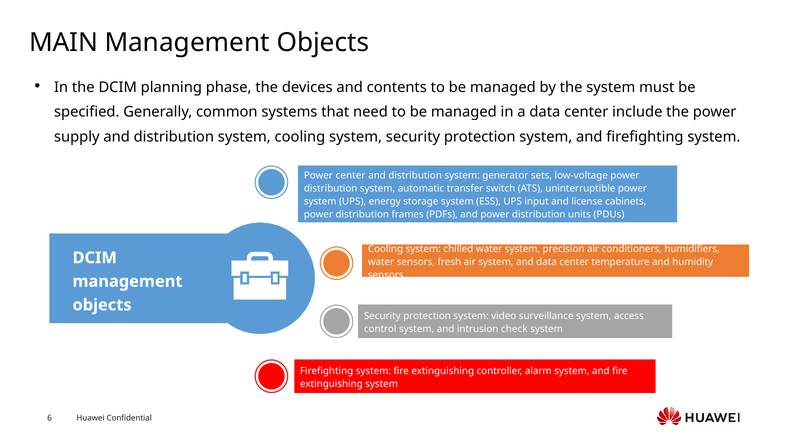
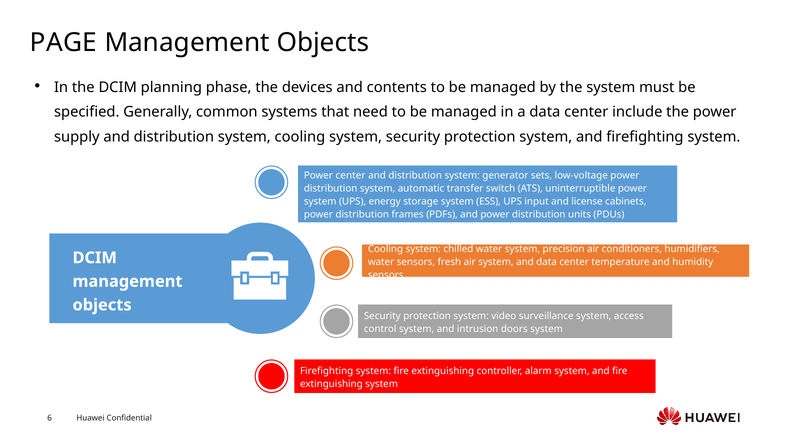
MAIN: MAIN -> PAGE (63, 43)
check: check -> doors (514, 329)
